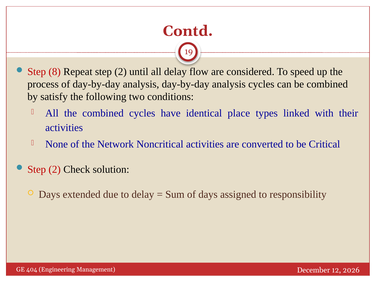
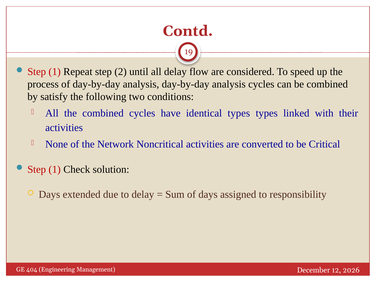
8: 8 -> 1 (55, 72)
identical place: place -> types (239, 113)
2: 2 -> 1 (55, 169)
